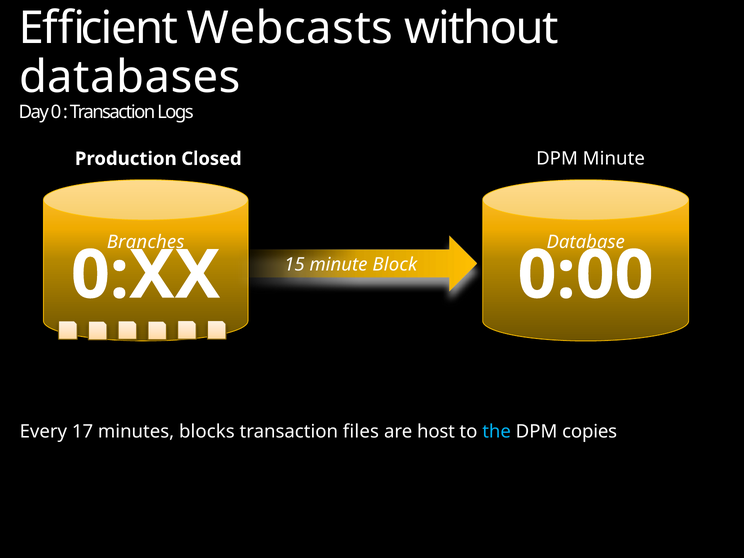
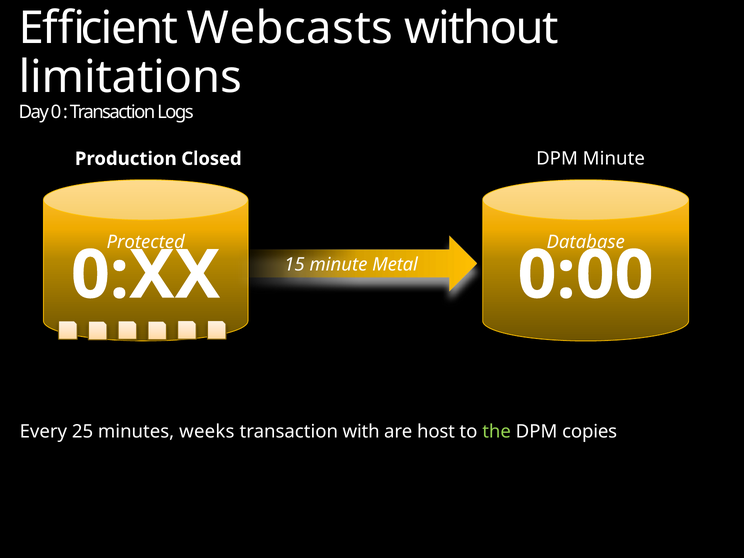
databases: databases -> limitations (130, 77)
Branches: Branches -> Protected (146, 242)
Block: Block -> Metal (395, 265)
17: 17 -> 25 (83, 432)
blocks: blocks -> weeks (207, 432)
files: files -> with (361, 432)
the colour: light blue -> light green (497, 432)
